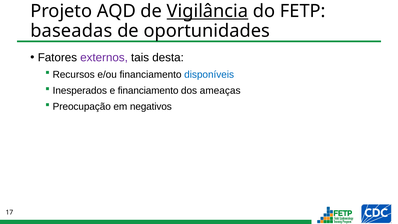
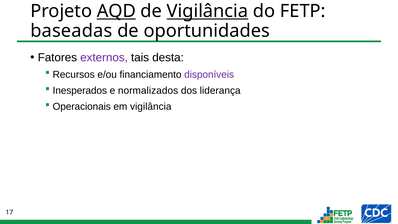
AQD underline: none -> present (116, 11)
disponíveis colour: blue -> purple (209, 74)
e financiamento: financiamento -> normalizados (148, 91)
ameaças: ameaças -> liderança (220, 91)
Preocupação: Preocupação -> Operacionais (82, 107)
em negativos: negativos -> vigilância (151, 107)
